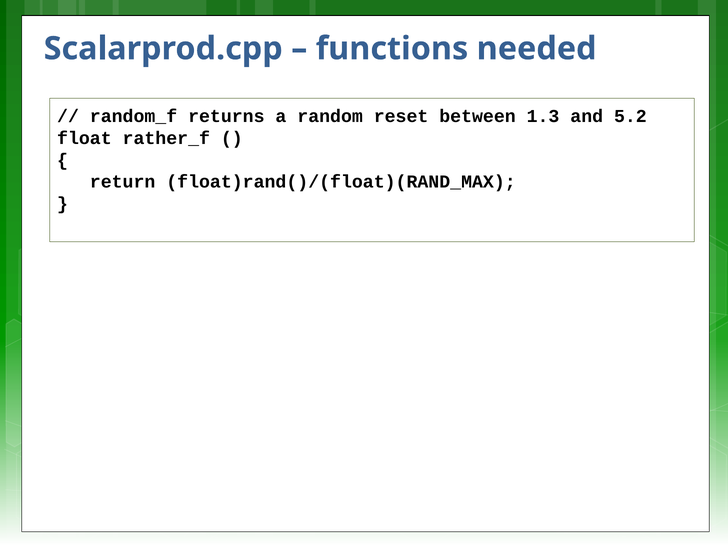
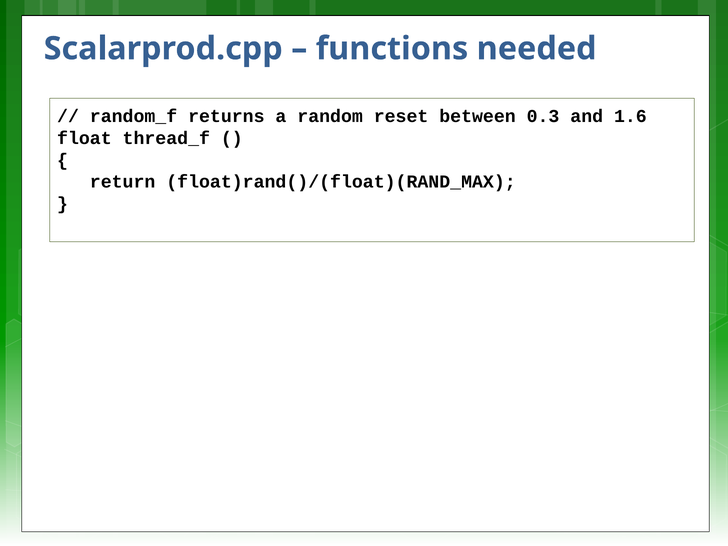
1.3: 1.3 -> 0.3 (543, 116)
5.2: 5.2 -> 1.6 (630, 116)
rather_f: rather_f -> thread_f (166, 138)
